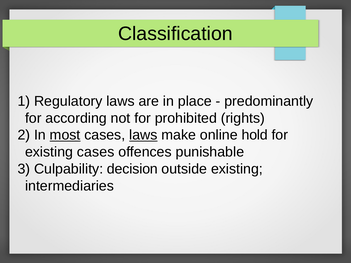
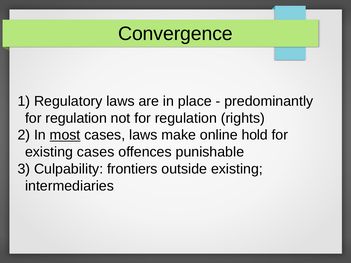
Classification: Classification -> Convergence (175, 34)
according: according -> regulation (76, 118)
not for prohibited: prohibited -> regulation (186, 118)
laws underline: present -> none (143, 135)
decision: decision -> frontiers (132, 169)
